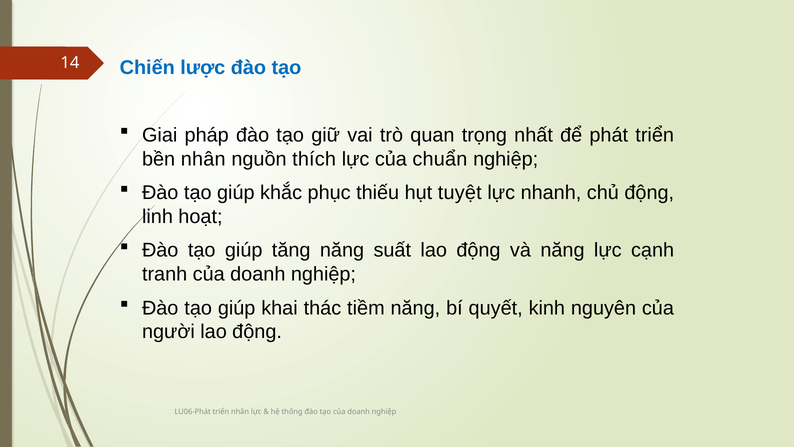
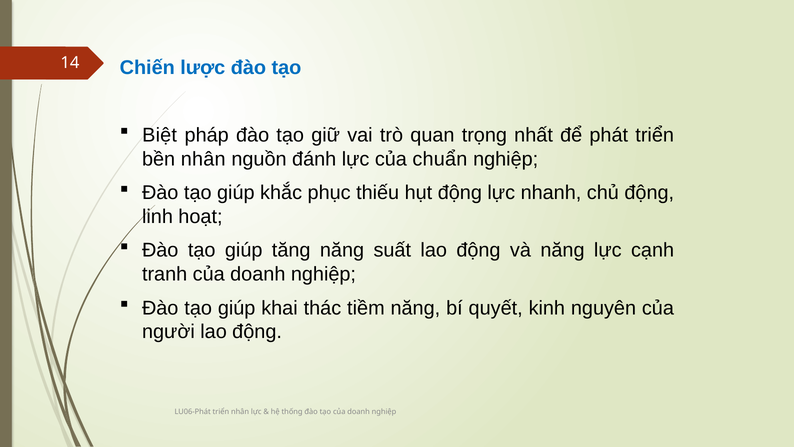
Giai: Giai -> Biệt (160, 135)
thích: thích -> đánh (314, 159)
hụt tuyệt: tuyệt -> động (460, 193)
